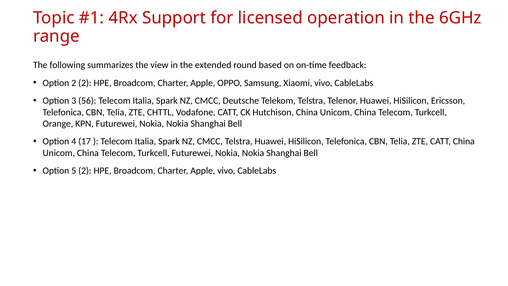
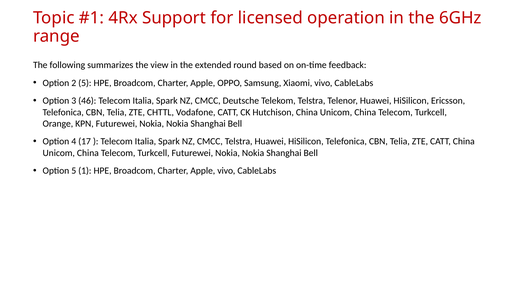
2 2: 2 -> 5 (85, 83)
56: 56 -> 46 (87, 101)
5 2: 2 -> 1 (85, 171)
